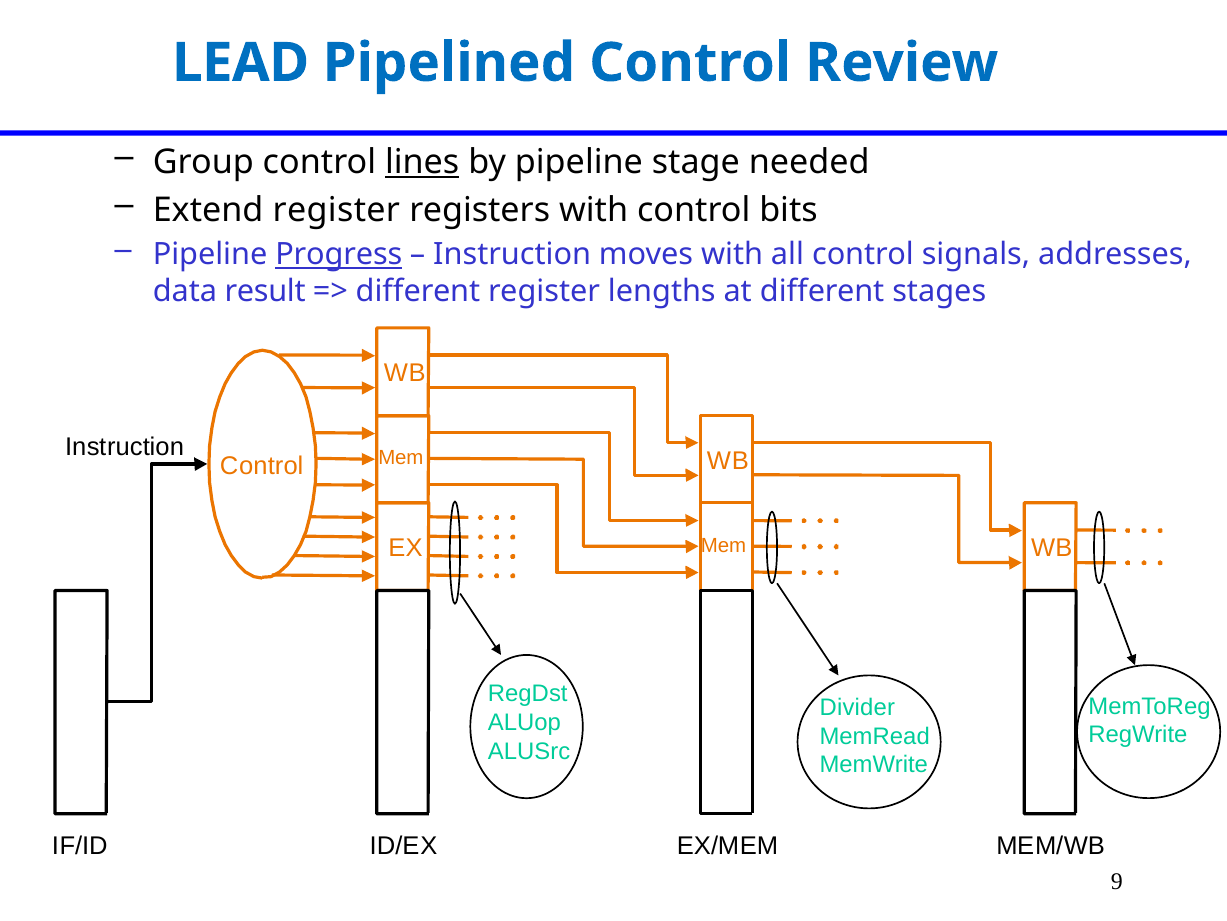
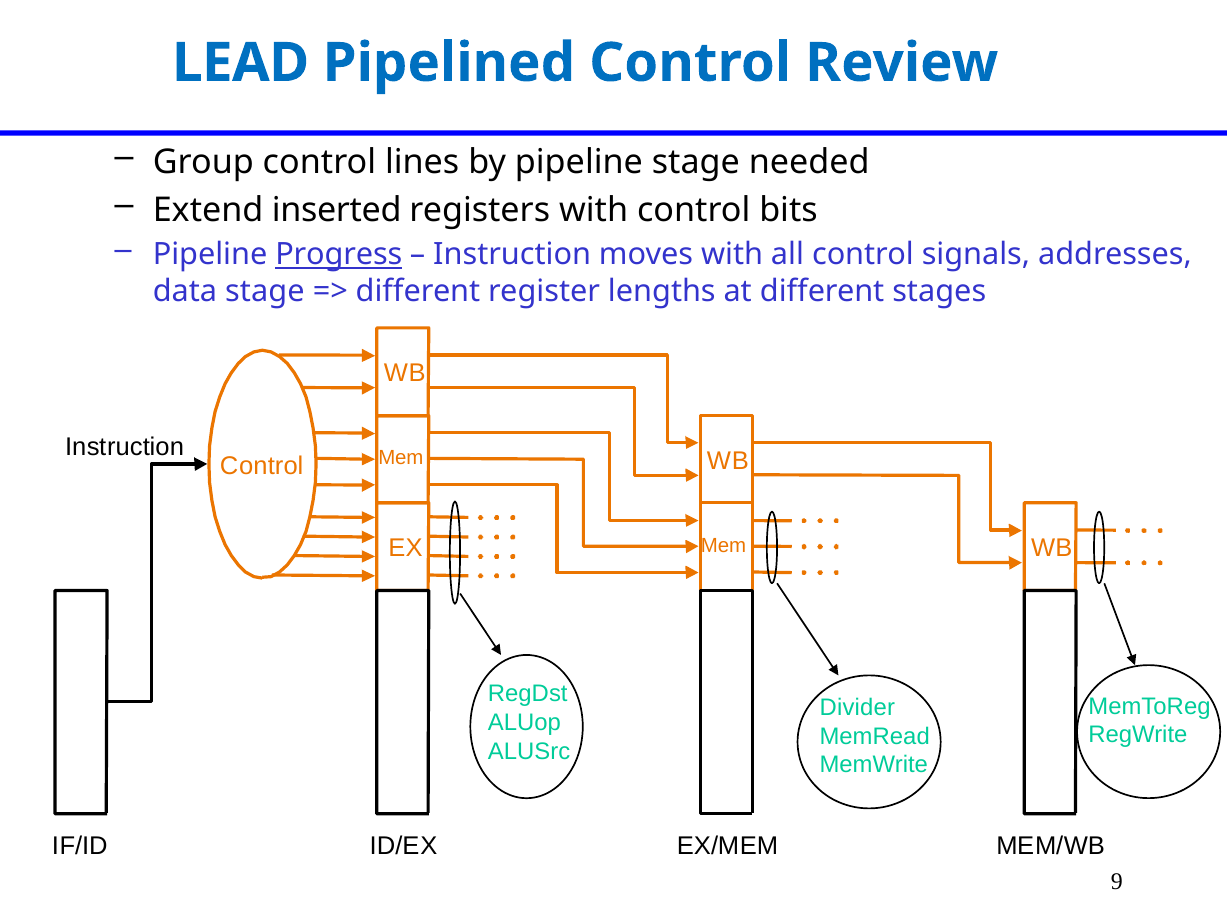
lines underline: present -> none (422, 162)
Extend register: register -> inserted (337, 210)
data result: result -> stage (265, 291)
